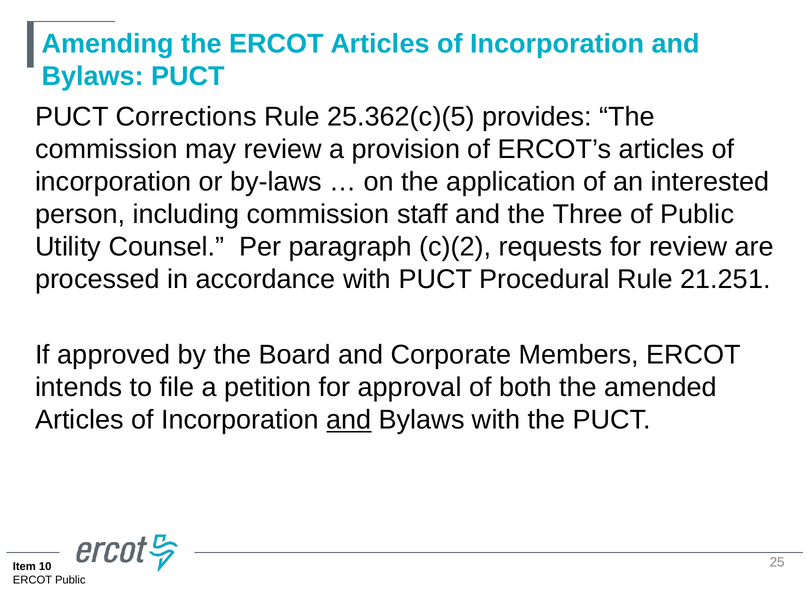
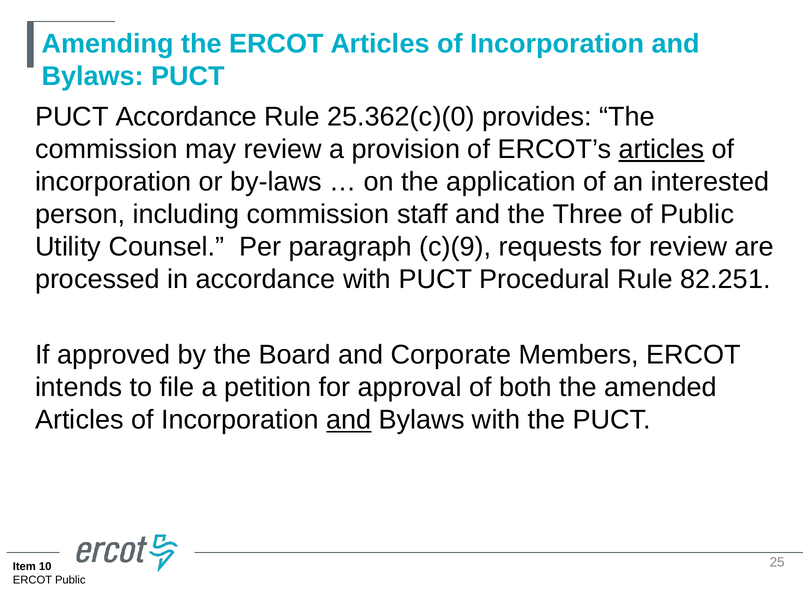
PUCT Corrections: Corrections -> Accordance (186, 117)
25.362(c)(5: 25.362(c)(5 -> 25.362(c)(0 (401, 117)
articles underline: none -> present (661, 149)
c)(2: c)(2 -> c)(9 (455, 246)
21.251: 21.251 -> 82.251 (725, 279)
